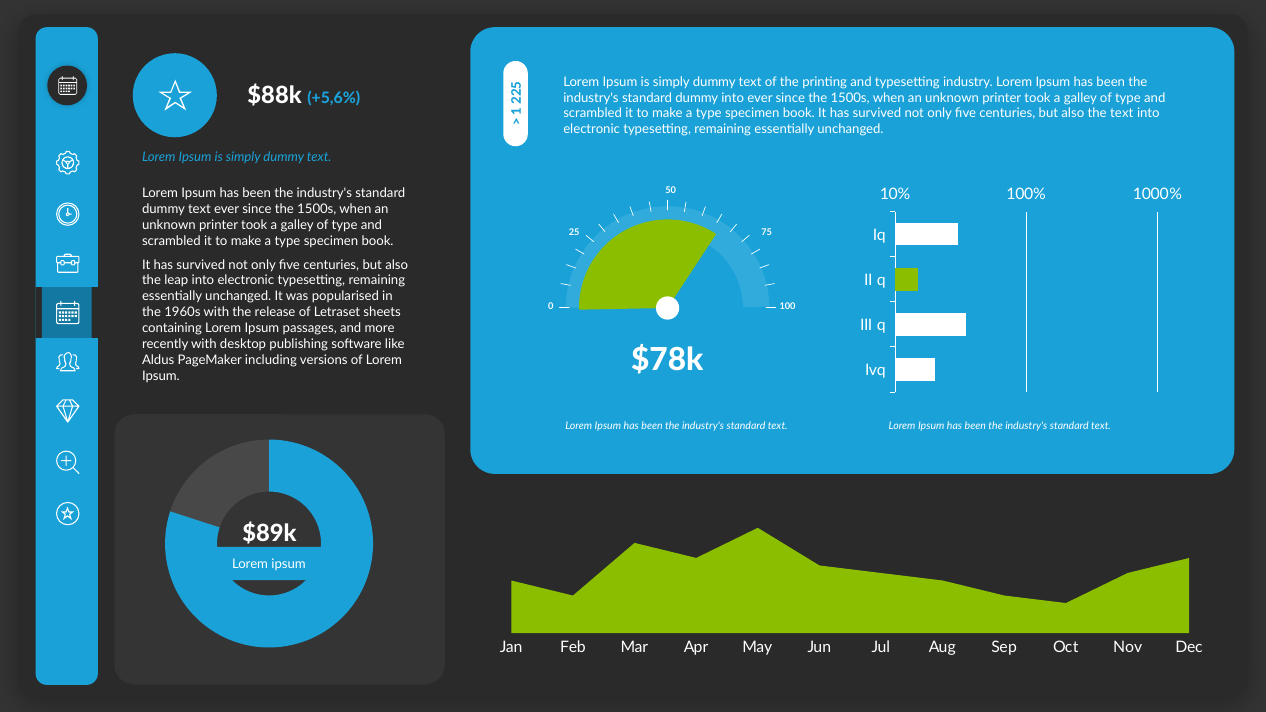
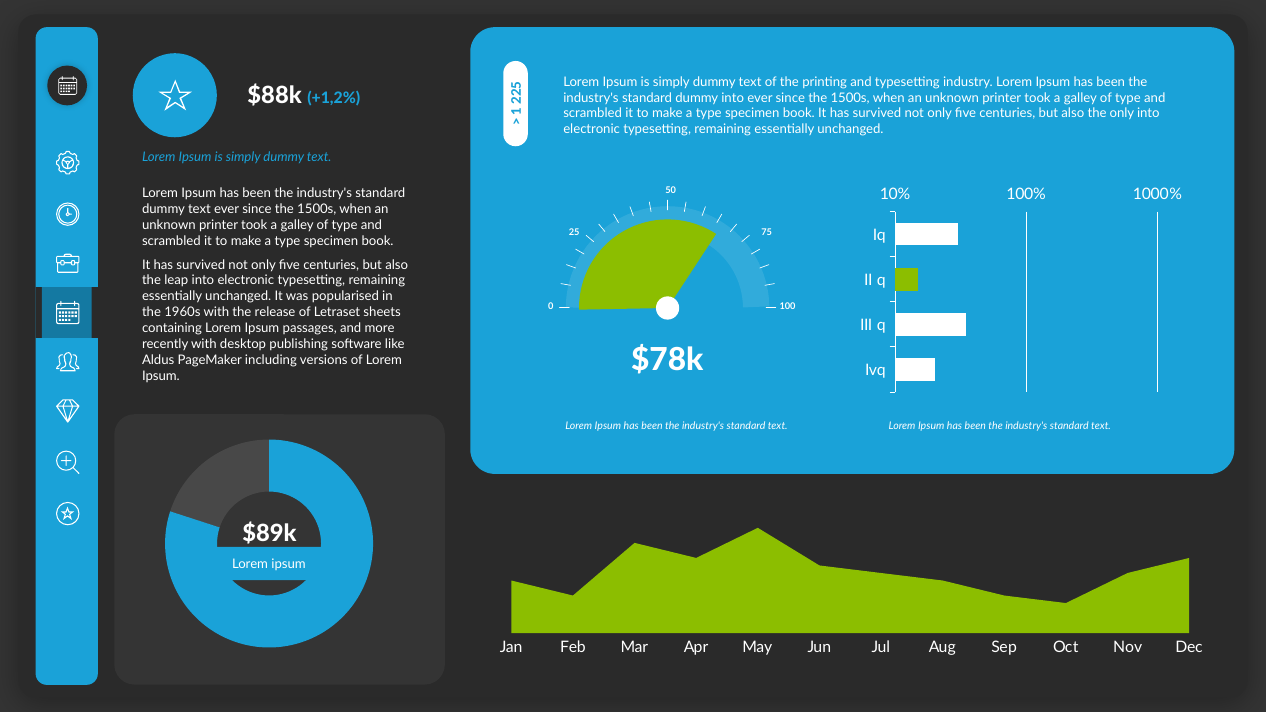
+5,6%: +5,6% -> +1,2% (334, 98)
the text: text -> only (1122, 114)
